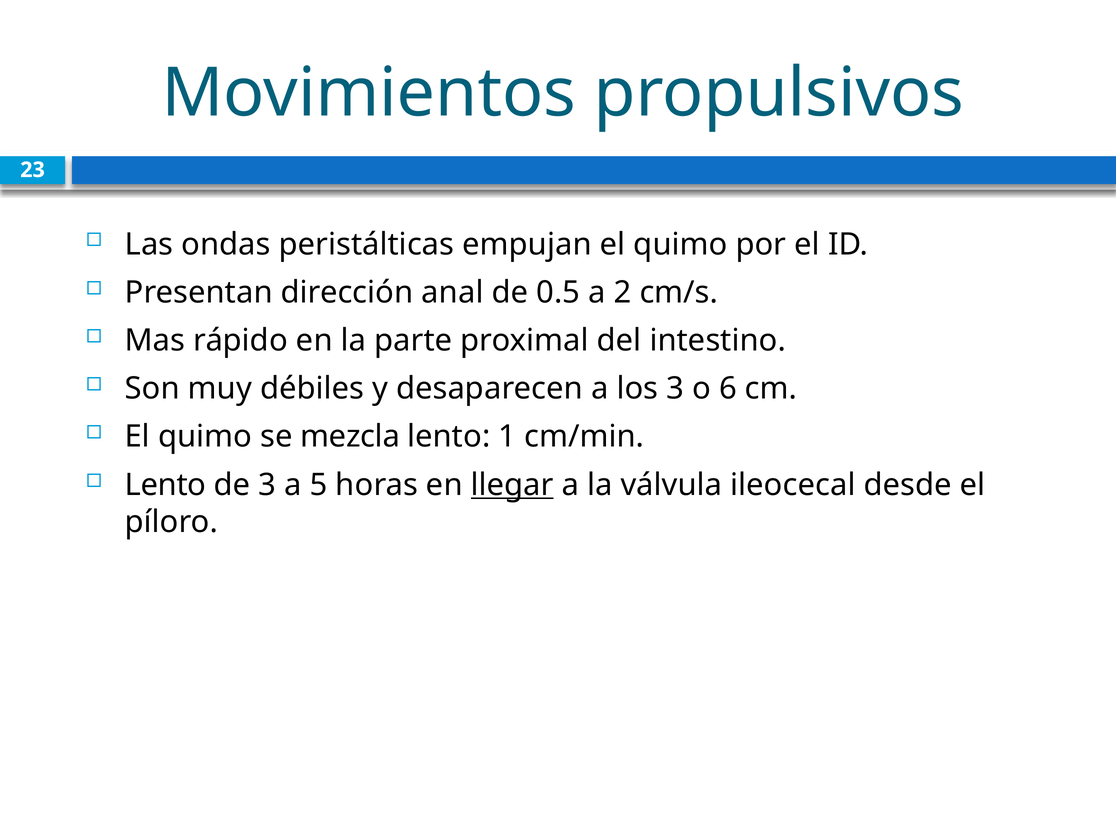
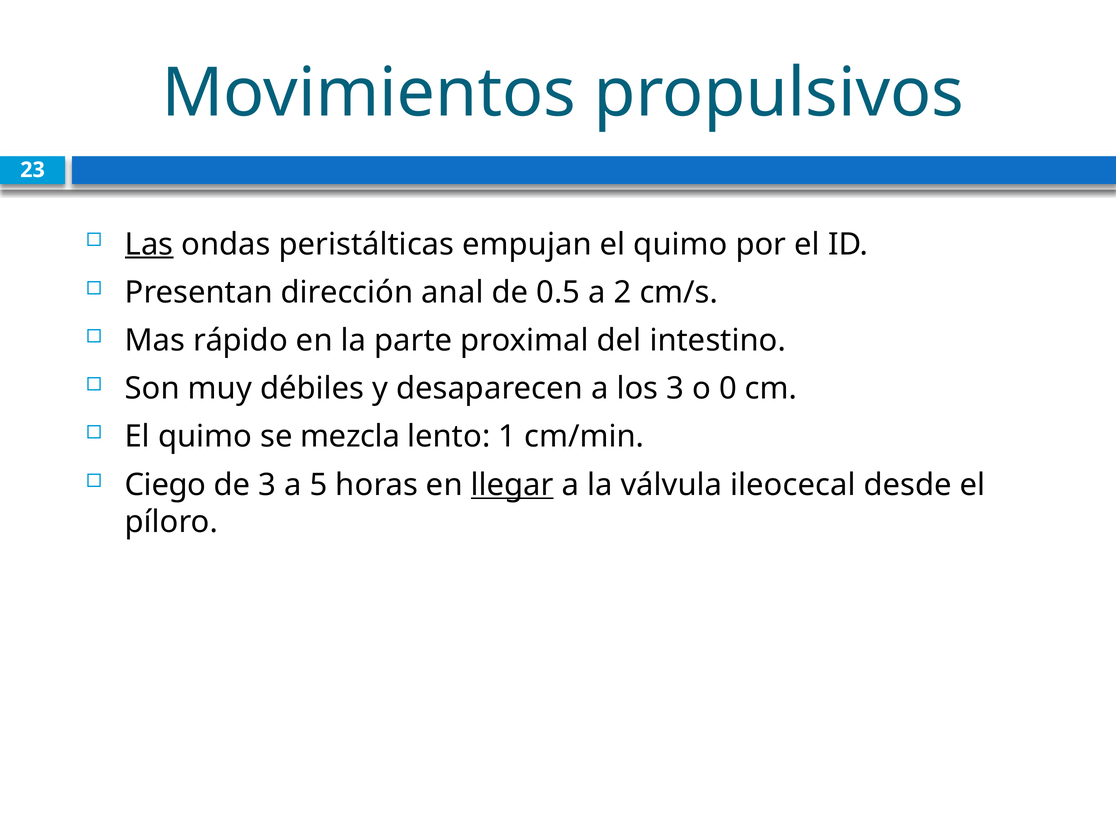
Las underline: none -> present (149, 244)
6: 6 -> 0 (728, 389)
Lento: Lento -> Ciego (165, 485)
